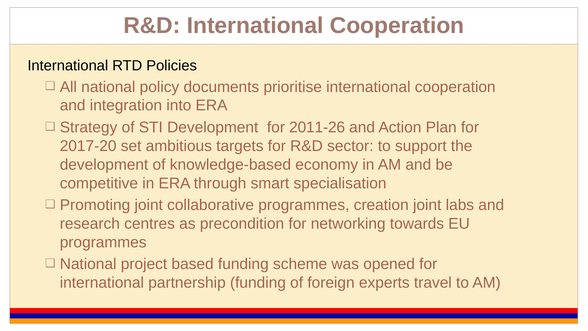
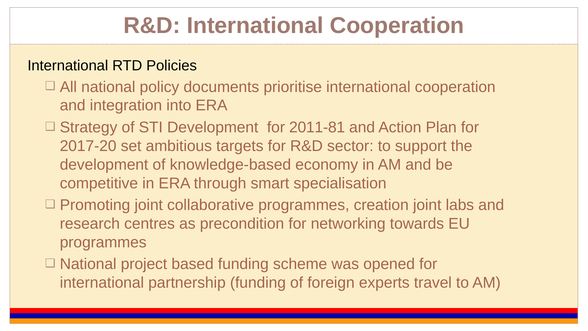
2011-26: 2011-26 -> 2011-81 (317, 127)
